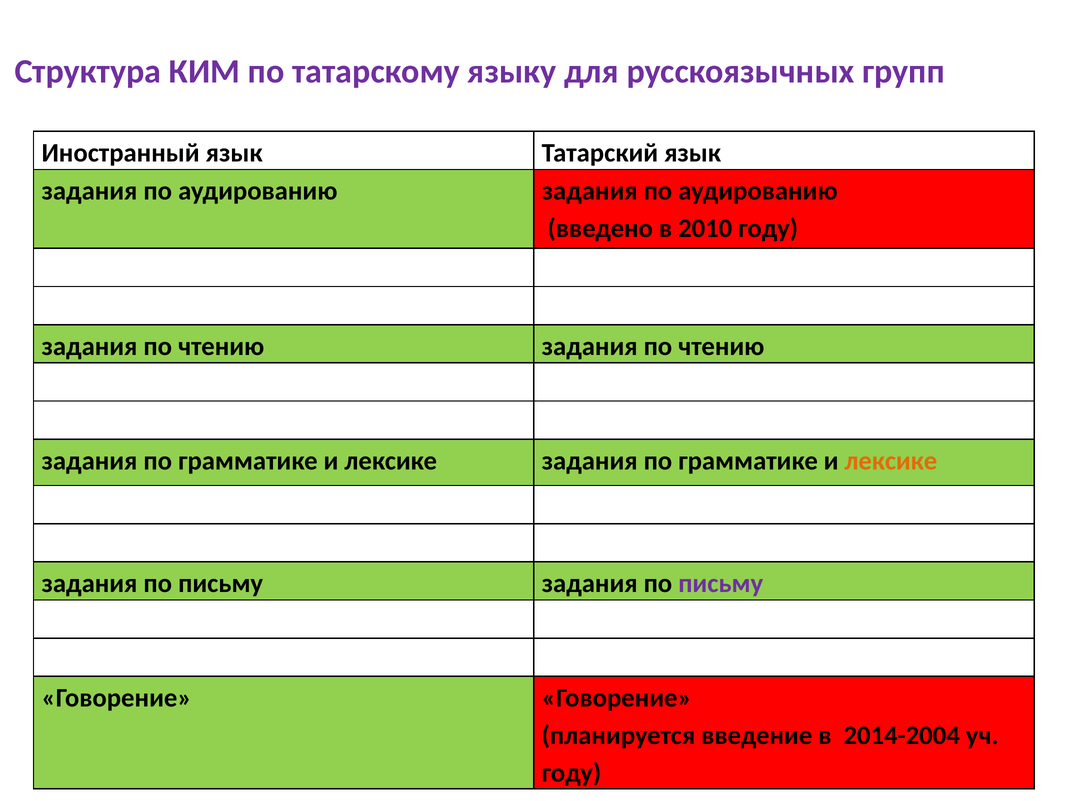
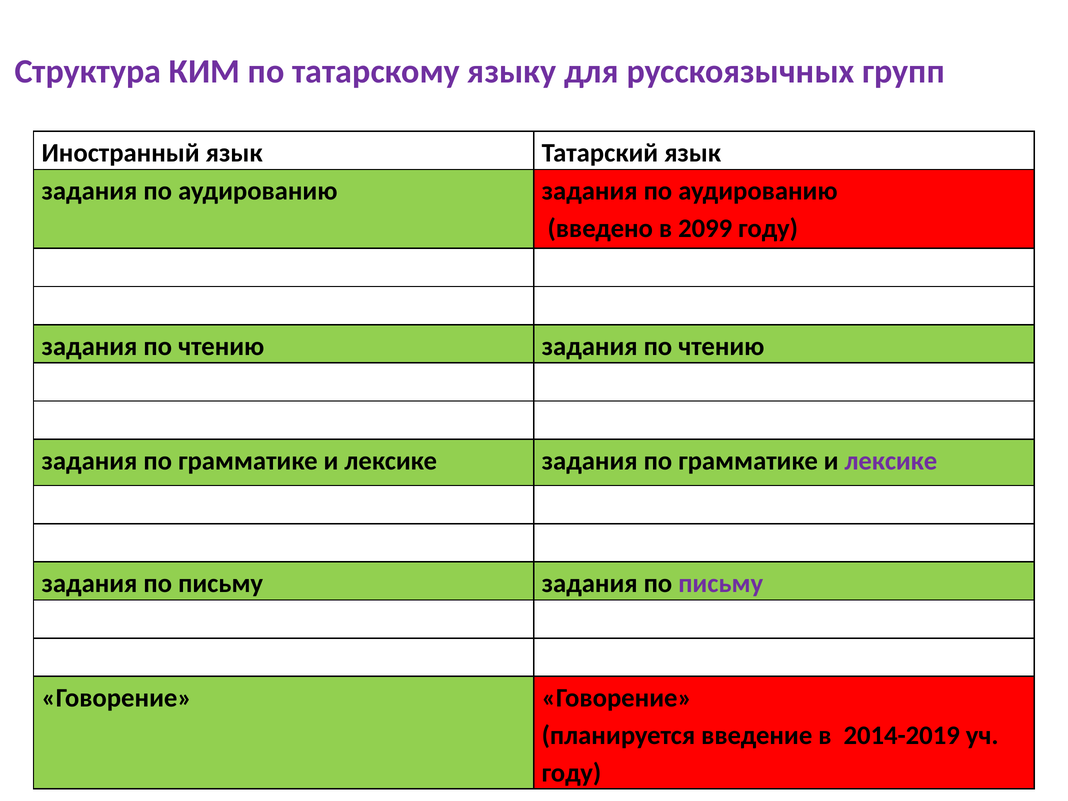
2010: 2010 -> 2099 (705, 229)
лексике colour: orange -> purple (891, 461)
2014-2004: 2014-2004 -> 2014-2019 (902, 735)
